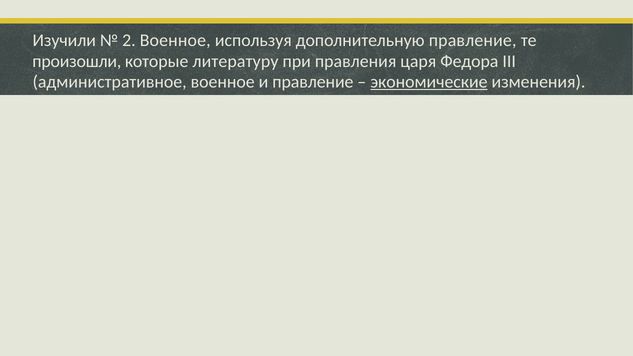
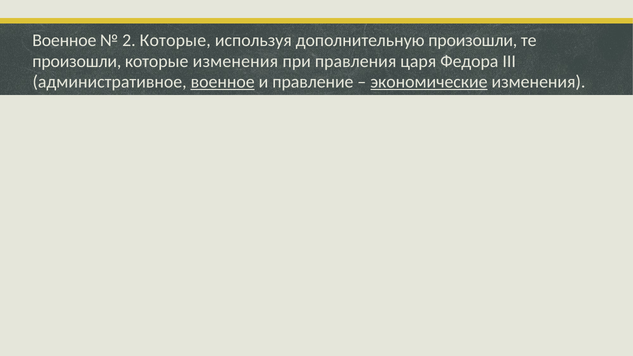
Изучили: Изучили -> Военное (64, 41)
2 Военное: Военное -> Которые (175, 41)
дополнительную правление: правление -> произошли (473, 41)
которые литературу: литературу -> изменения (235, 61)
военное underline: none -> present (223, 82)
